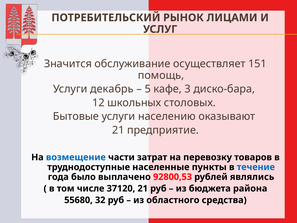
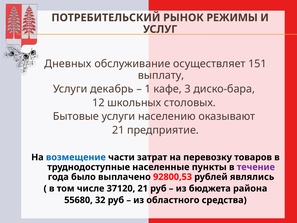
ЛИЦАМИ: ЛИЦАМИ -> РЕЖИМЫ (232, 18)
Значится: Значится -> Дневных (68, 64)
помощь: помощь -> выплату (161, 75)
5: 5 -> 1 (148, 89)
течение colour: blue -> purple (256, 167)
